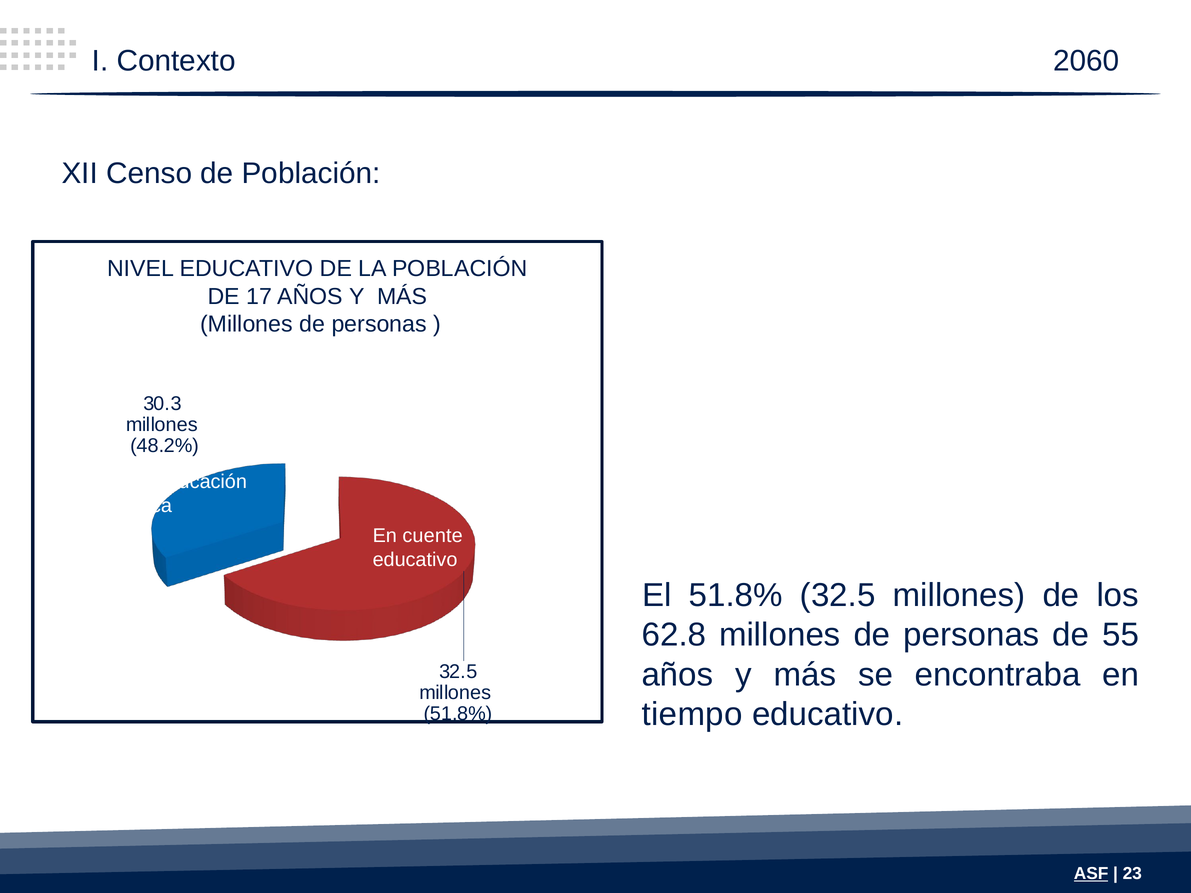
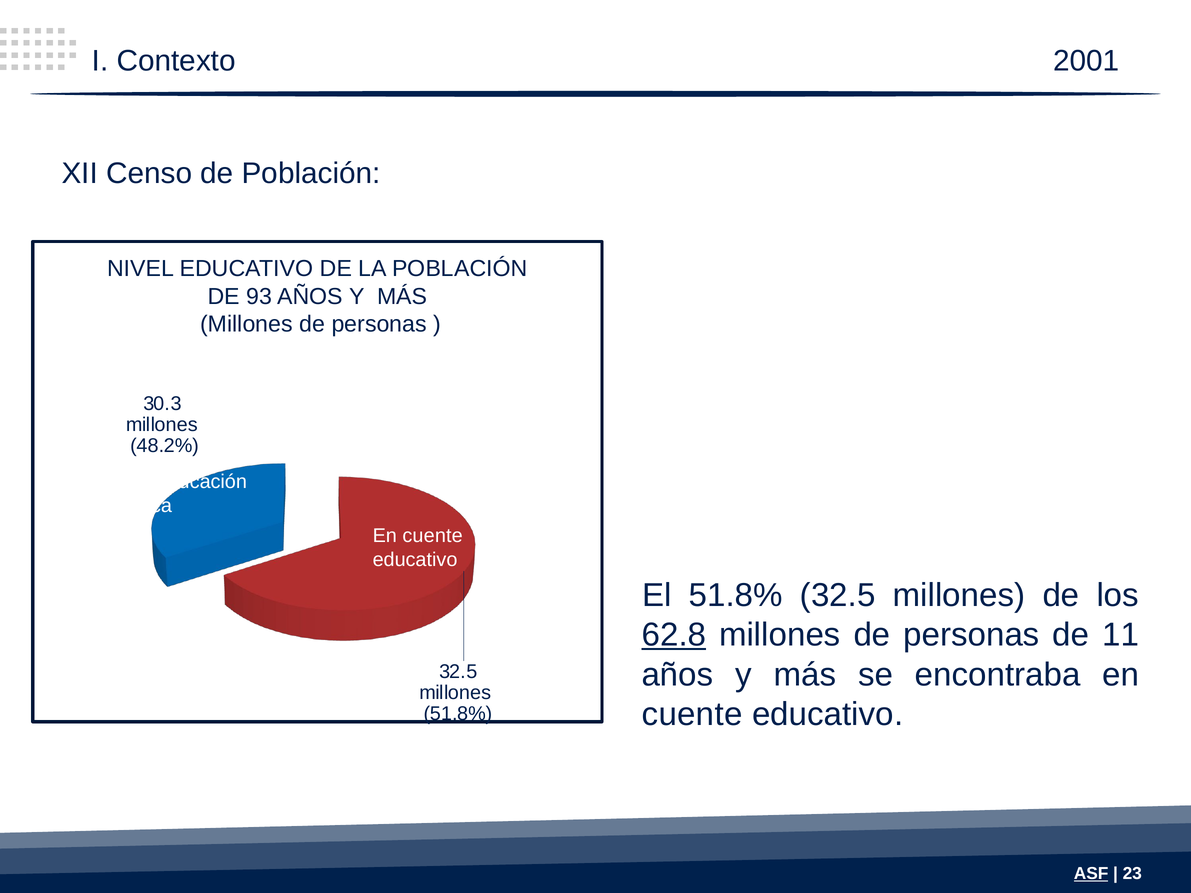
2060: 2060 -> 2001 (1086, 61)
17: 17 -> 93 (259, 296)
62.8 underline: none -> present (674, 635)
55: 55 -> 11 (1121, 635)
tiempo: tiempo -> cuente (692, 715)
